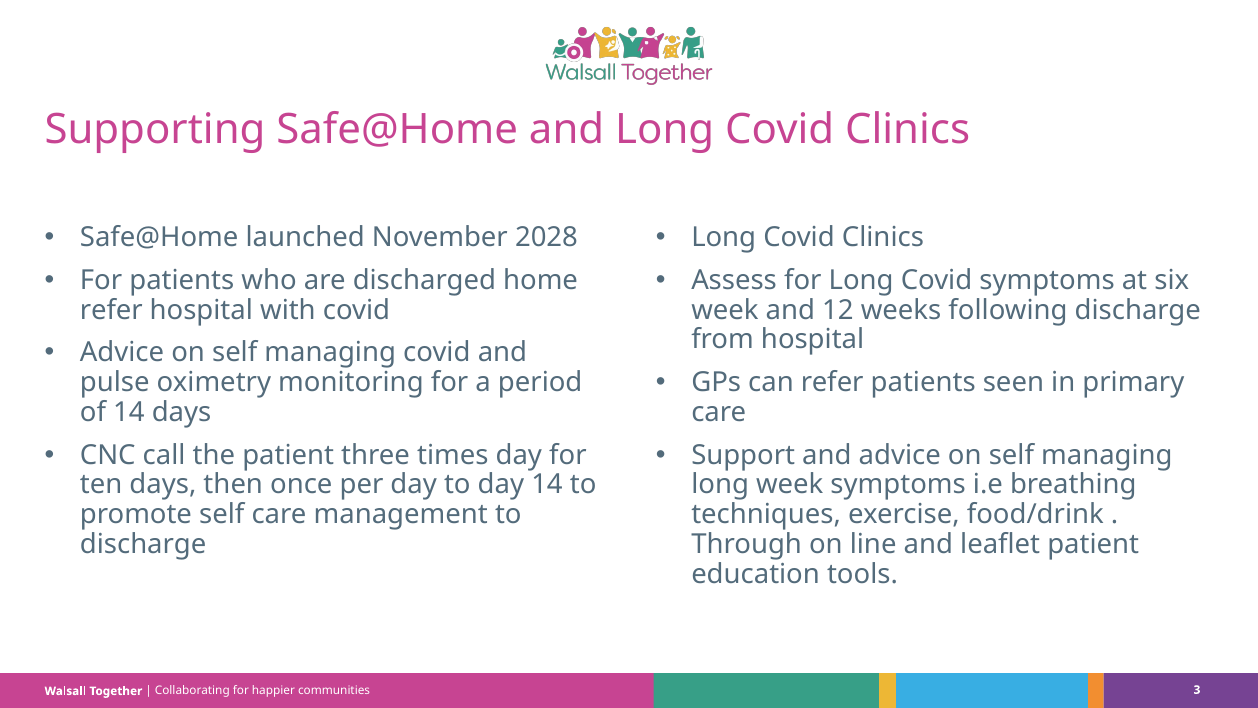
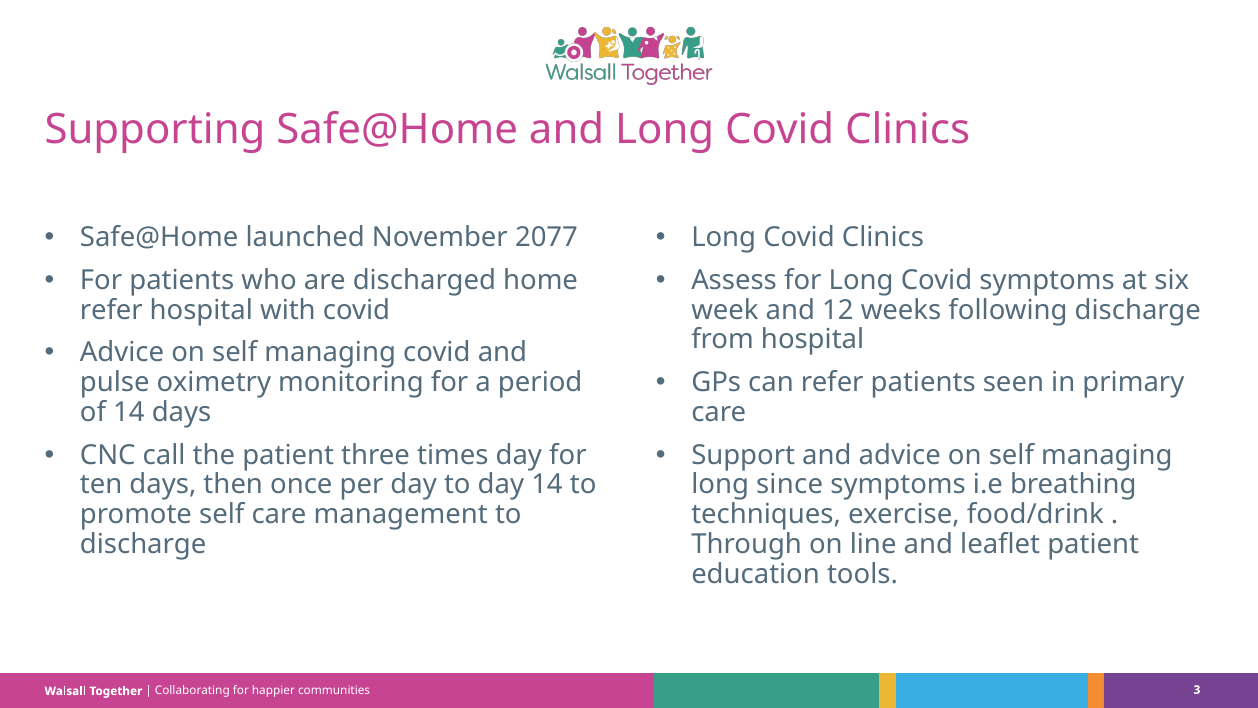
2028: 2028 -> 2077 (547, 237)
long week: week -> since (790, 485)
